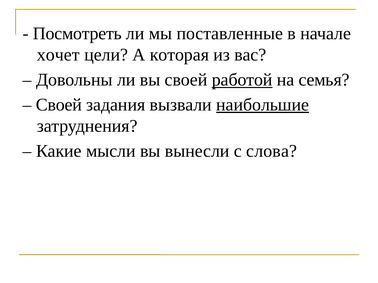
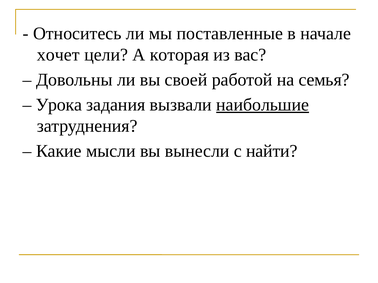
Посмотреть: Посмотреть -> Относитесь (77, 34)
работой underline: present -> none (242, 80)
Своей: Своей -> Урока (59, 105)
слова: слова -> найти (272, 151)
